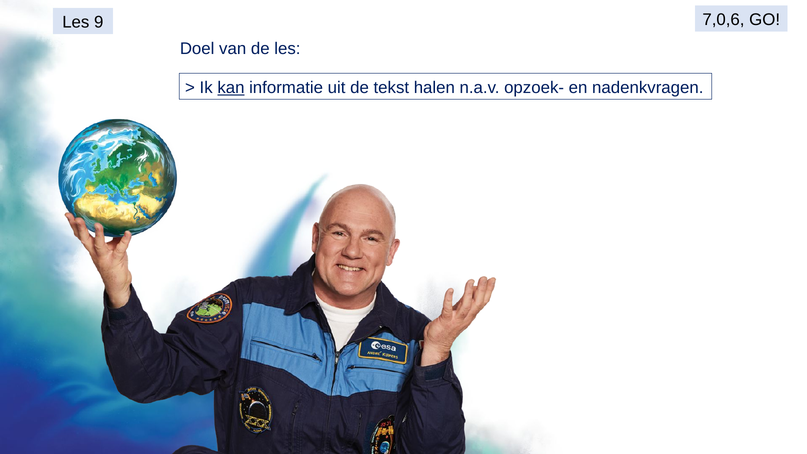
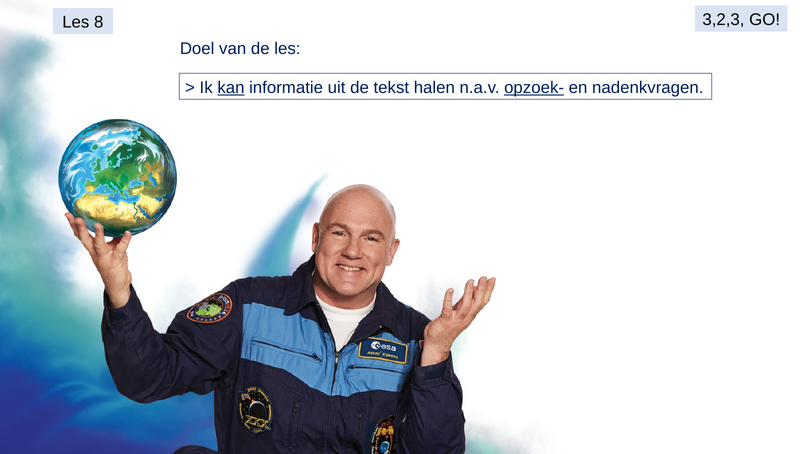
7,0,6: 7,0,6 -> 3,2,3 (723, 20)
9: 9 -> 8 (99, 22)
opzoek- underline: none -> present (534, 88)
